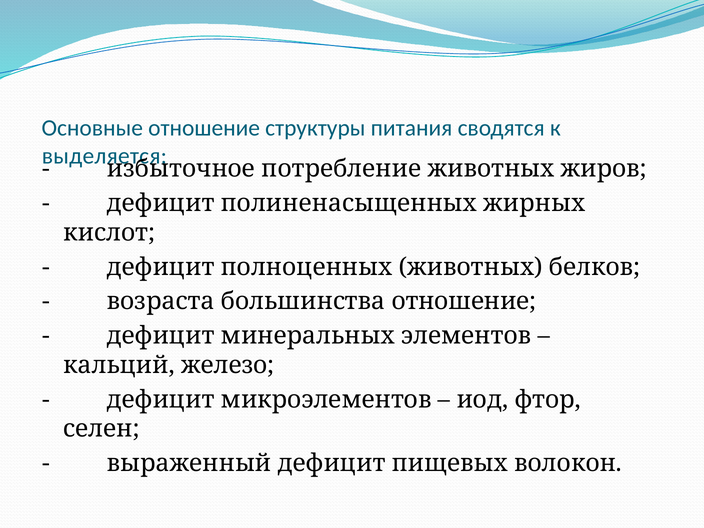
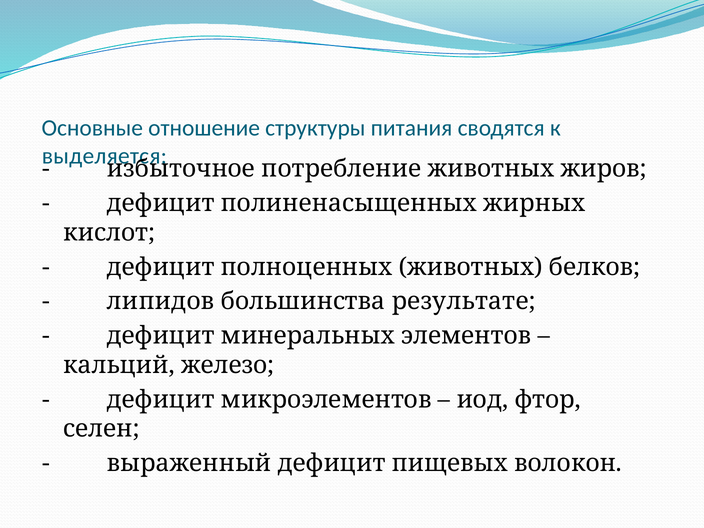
возраста: возраста -> липидов (161, 301)
большинства отношение: отношение -> результате (464, 301)
